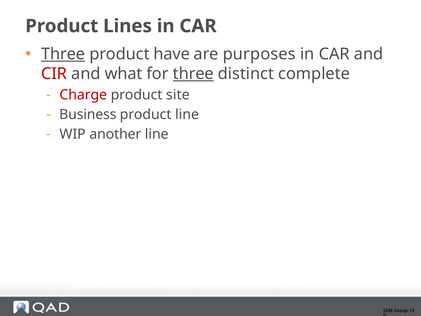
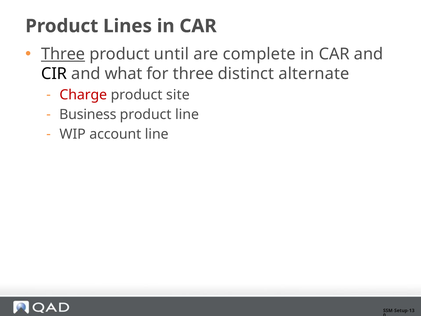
have: have -> until (172, 54)
purposes: purposes -> complete (259, 54)
CIR colour: red -> black (54, 74)
three underline: present -> none (193, 74)
complete: complete -> alternate (314, 74)
another: another -> account (115, 134)
